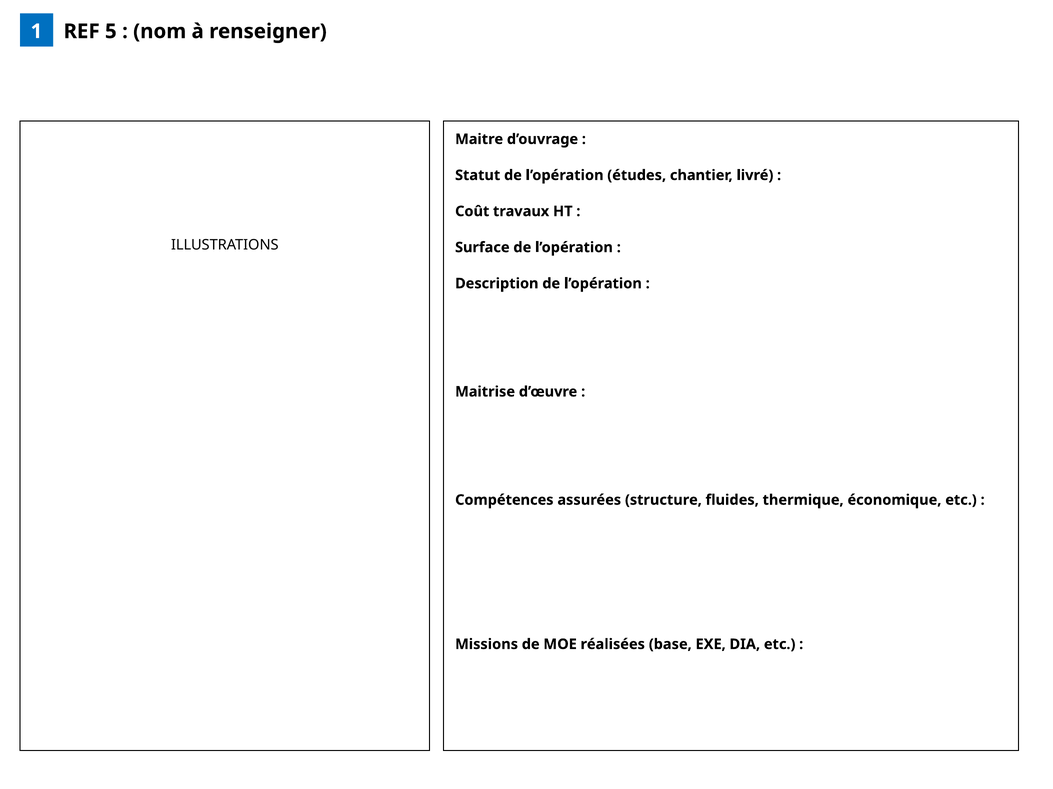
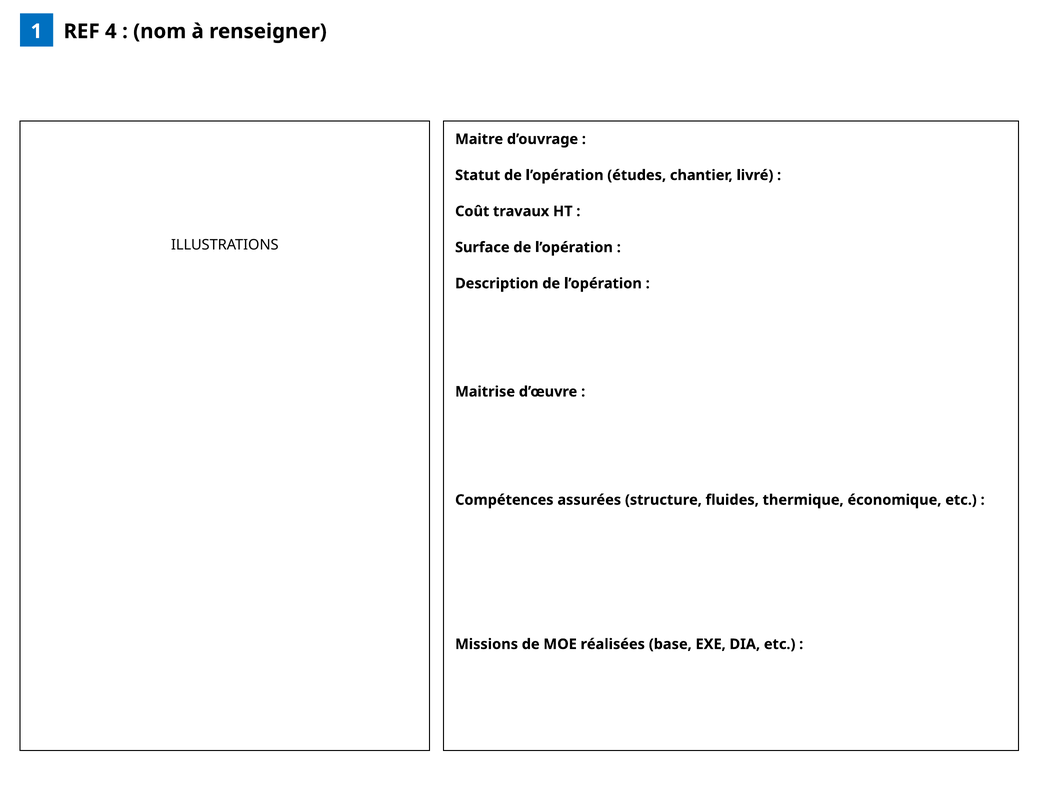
5: 5 -> 4 (111, 31)
